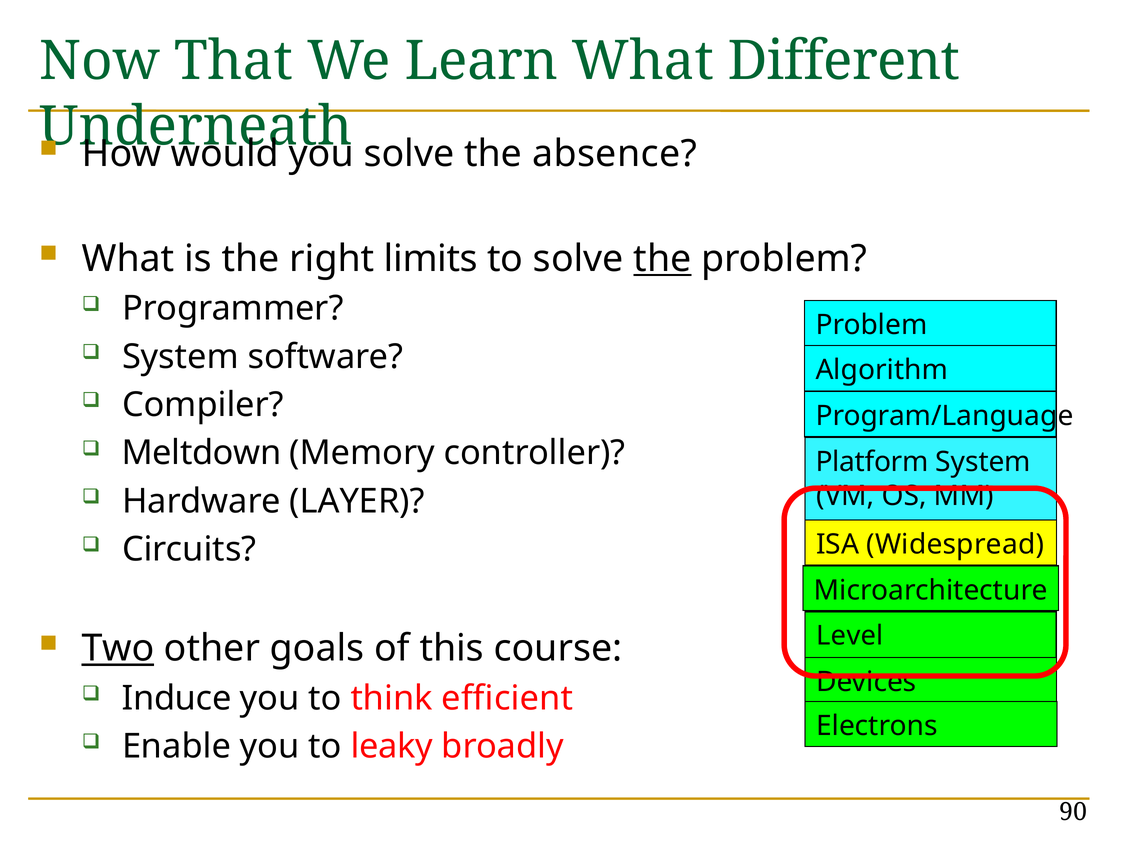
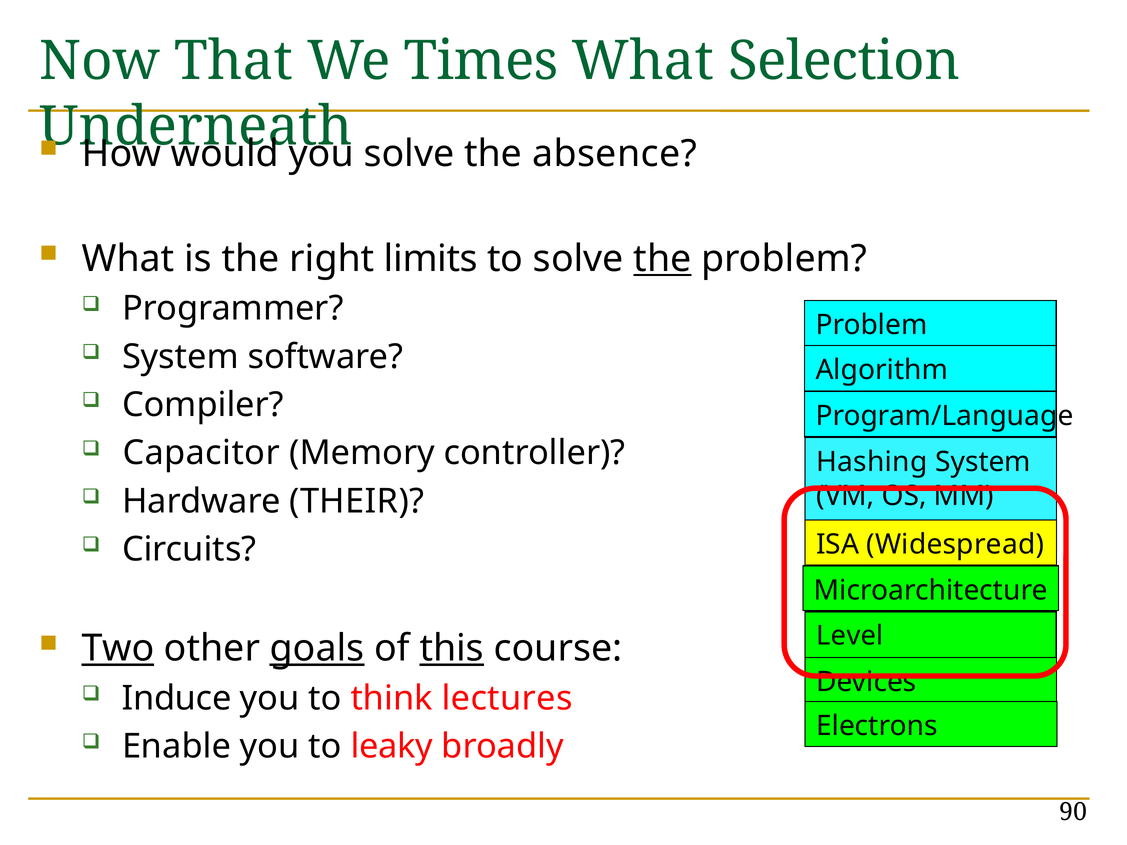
Learn: Learn -> Times (481, 61)
Different: Different -> Selection (844, 61)
Meltdown: Meltdown -> Capacitor (201, 453)
Platform: Platform -> Hashing (872, 462)
LAYER: LAYER -> THEIR (357, 501)
goals underline: none -> present (317, 649)
this underline: none -> present (452, 649)
efficient: efficient -> lectures (507, 699)
